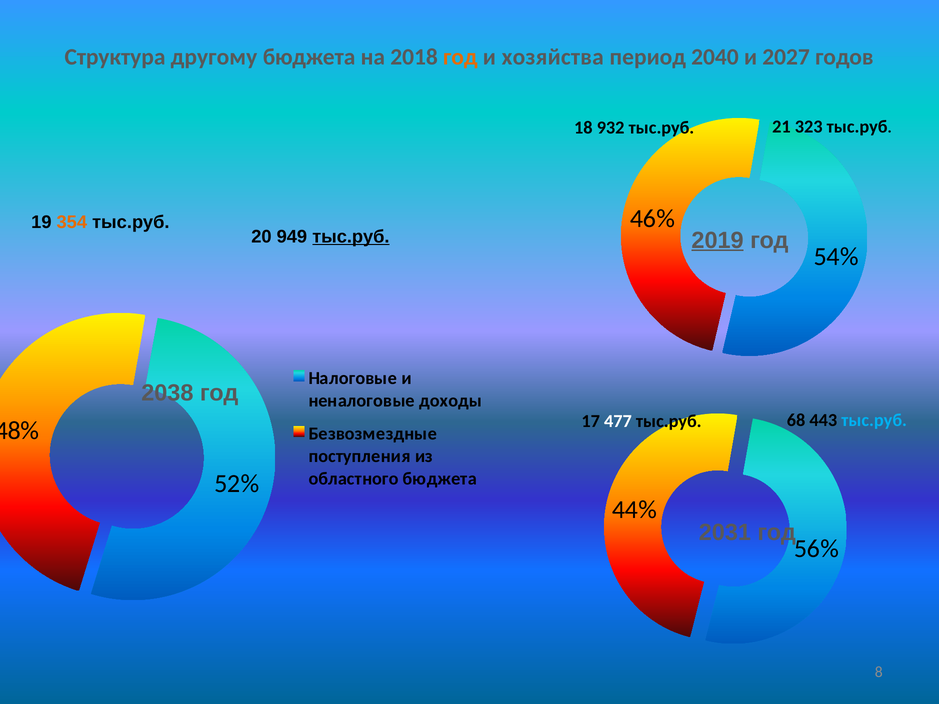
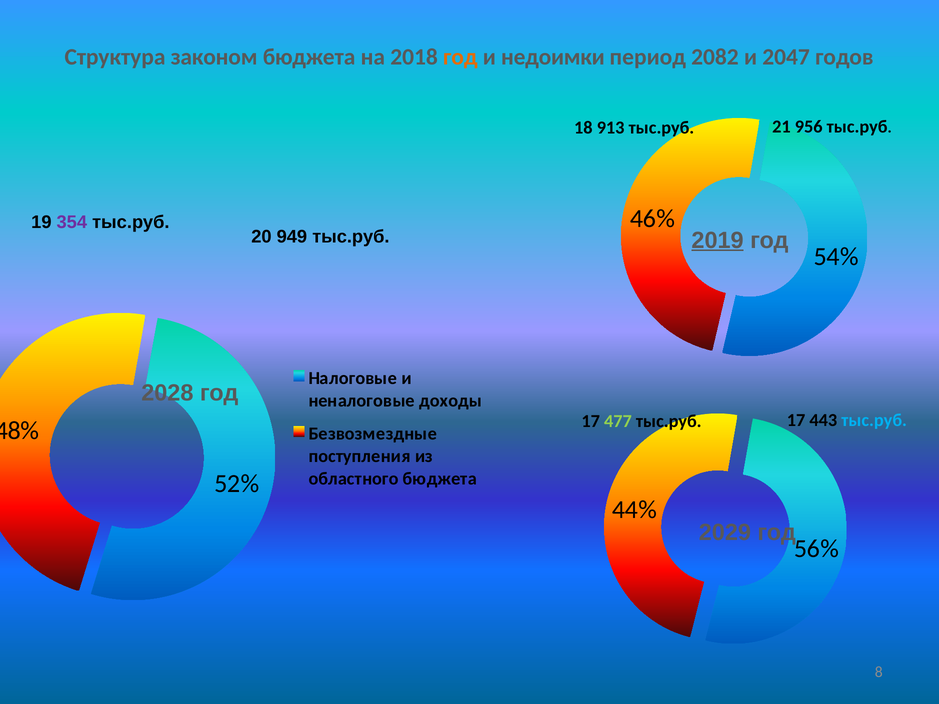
другому: другому -> законом (214, 57)
хозяйства: хозяйства -> недоимки (553, 57)
2040: 2040 -> 2082 (715, 57)
2027: 2027 -> 2047 (786, 57)
323: 323 -> 956 (809, 127)
932: 932 -> 913 (611, 128)
354 colour: orange -> purple (72, 222)
тыс.руб underline: present -> none (351, 237)
2038: 2038 -> 2028 (167, 393)
477 colour: white -> light green (618, 421)
тыс.руб 68: 68 -> 17 (796, 420)
2031: 2031 -> 2029 (725, 533)
